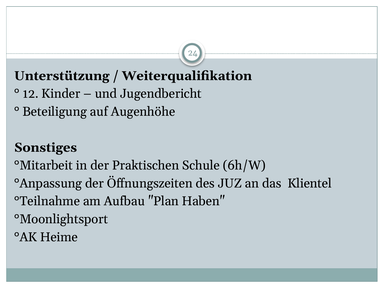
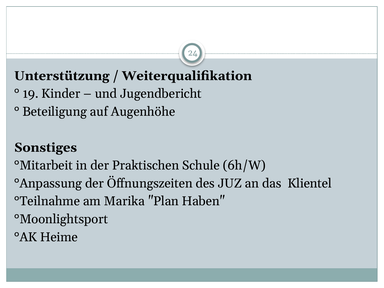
12: 12 -> 19 (31, 94)
Aufbau: Aufbau -> Marika (124, 201)
